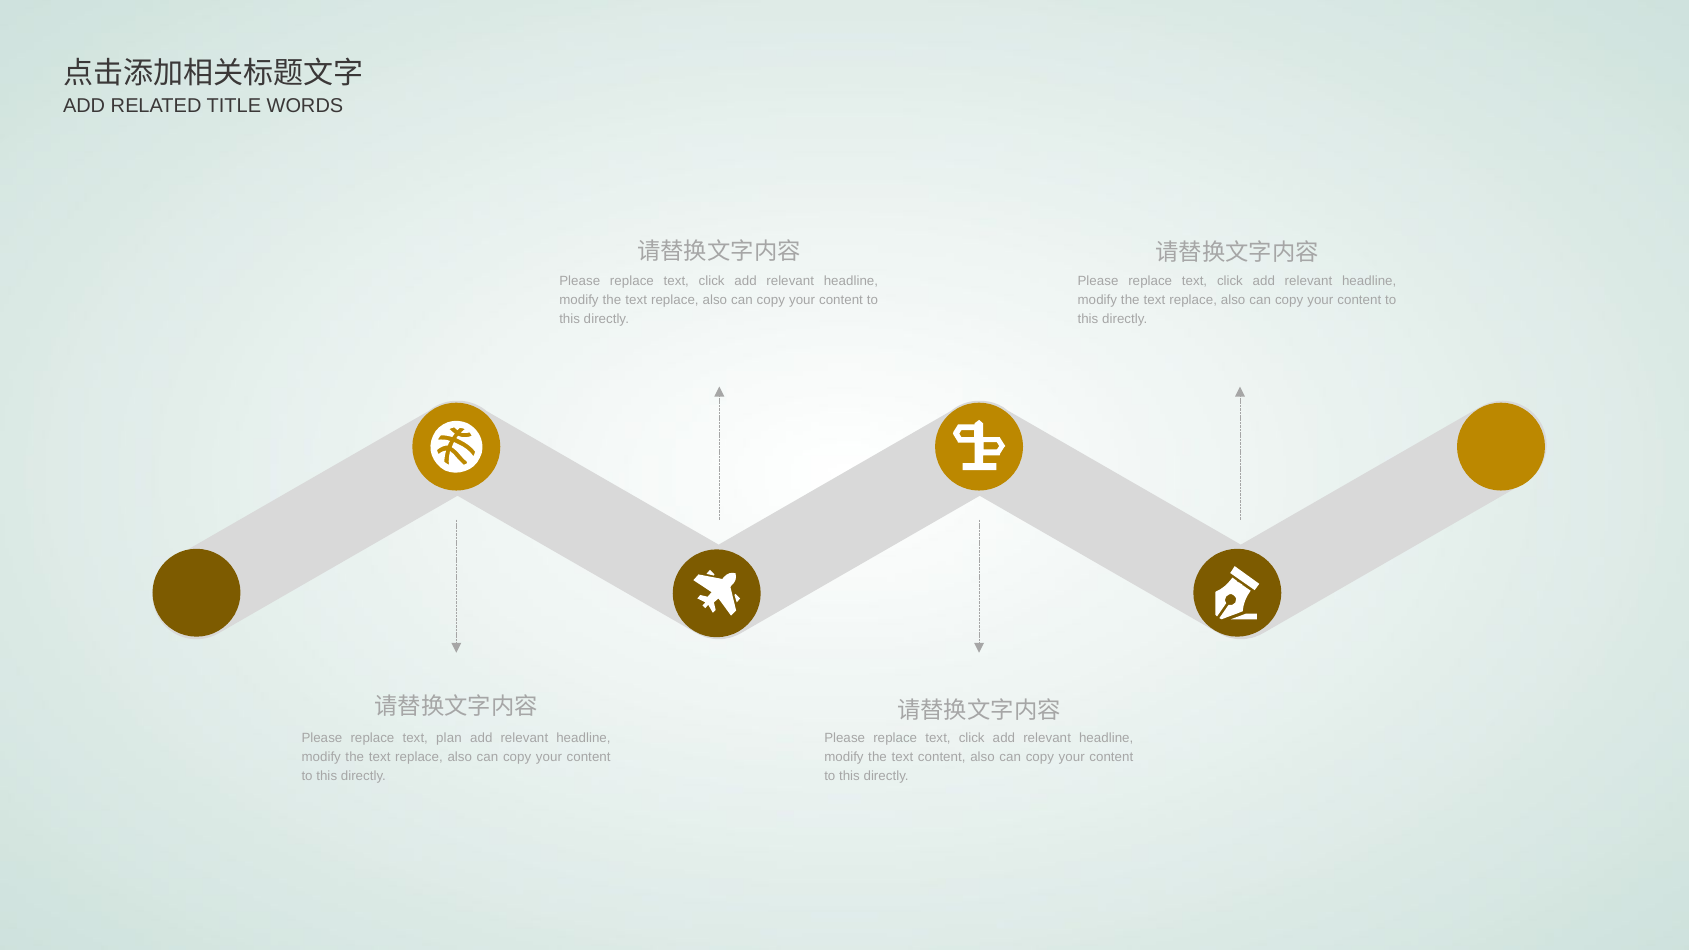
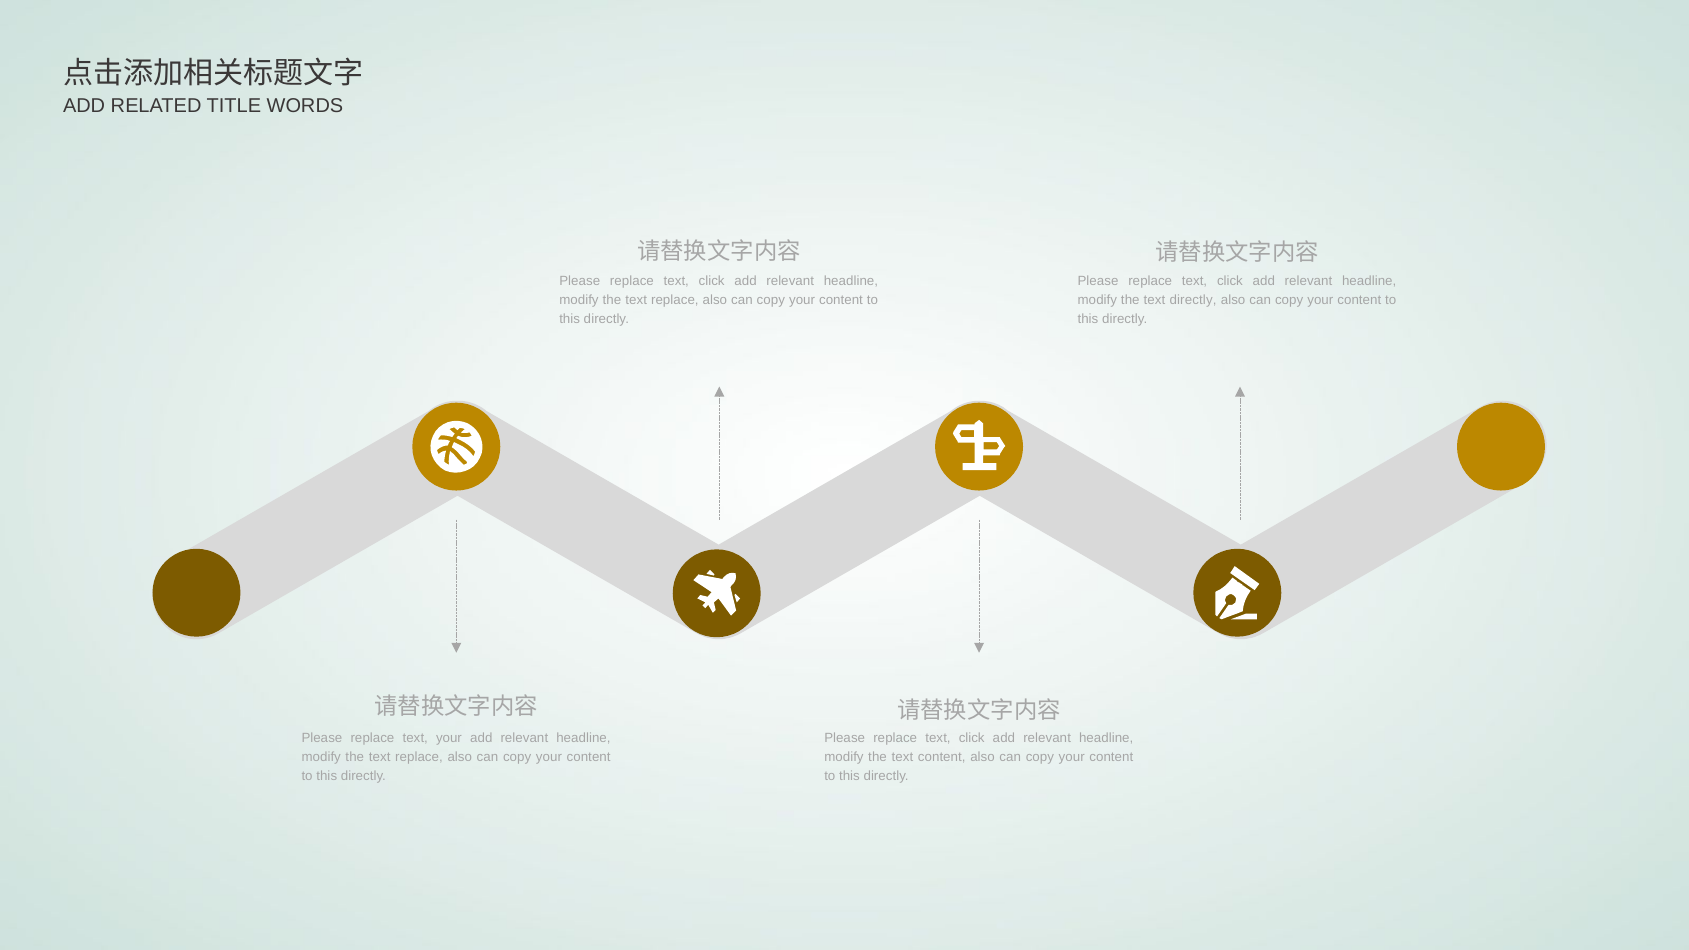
replace: replace -> directly (1193, 300)
text plan: plan -> your (449, 738)
